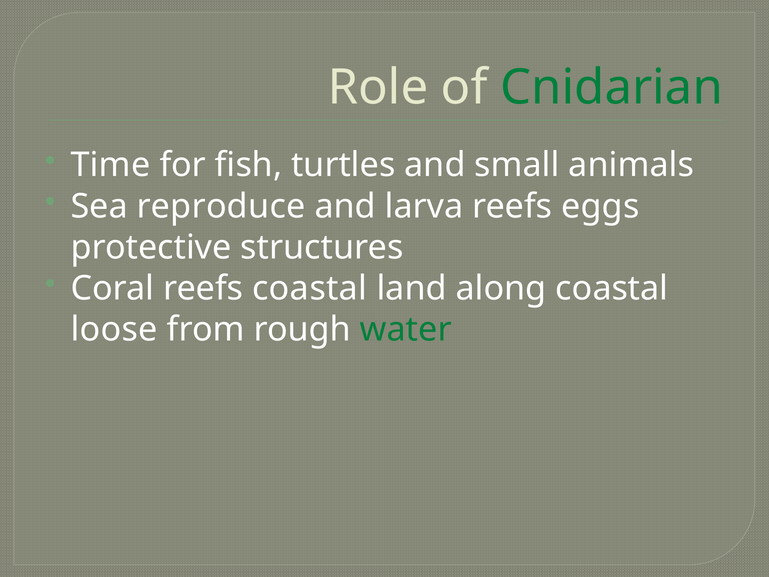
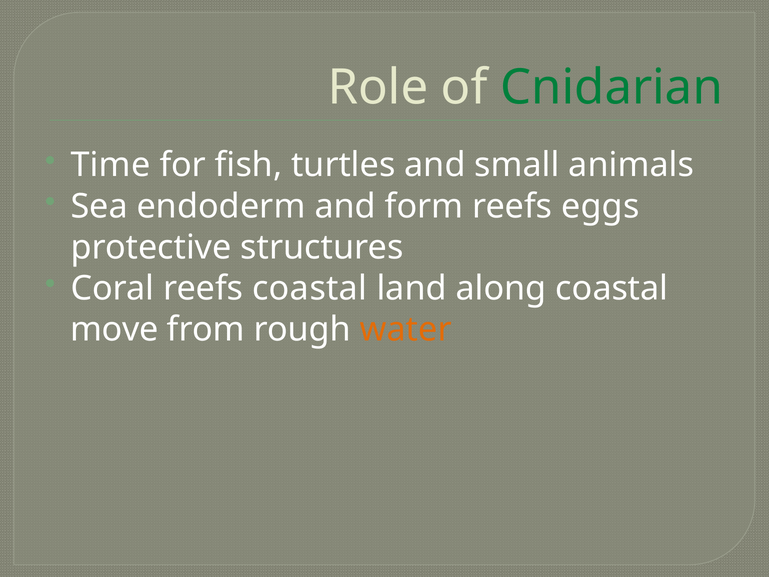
reproduce: reproduce -> endoderm (221, 206)
larva: larva -> form (424, 206)
loose: loose -> move (114, 329)
water colour: green -> orange (406, 329)
